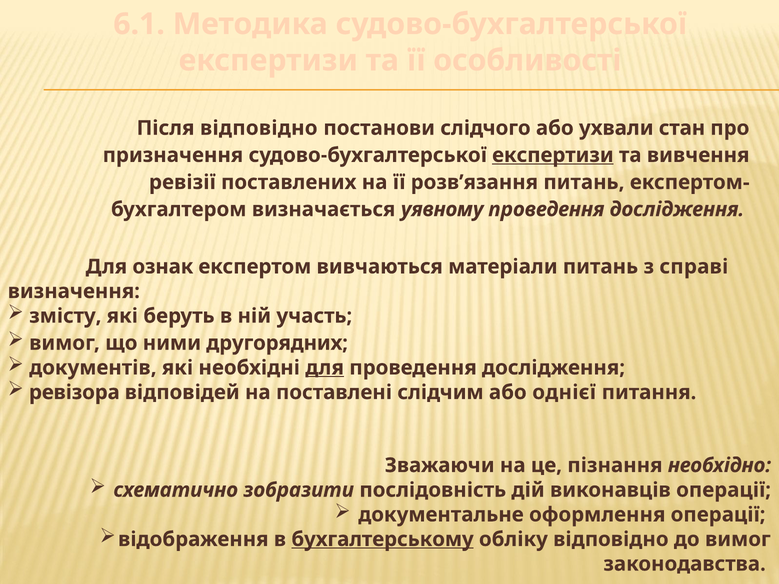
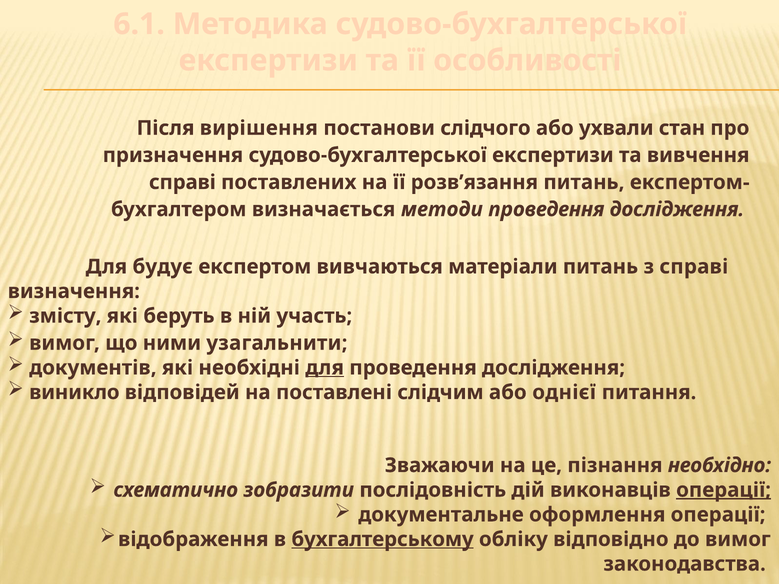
Після відповідно: відповідно -> вирішення (259, 128)
експертизи underline: present -> none (553, 155)
ревізії: ревізії -> справі (182, 182)
уявному: уявному -> методи (442, 209)
ознак: ознак -> будує (163, 267)
другорядних: другорядних -> узагальнити (277, 343)
ревізора: ревізора -> виникло (74, 393)
операції underline: none -> present (724, 490)
